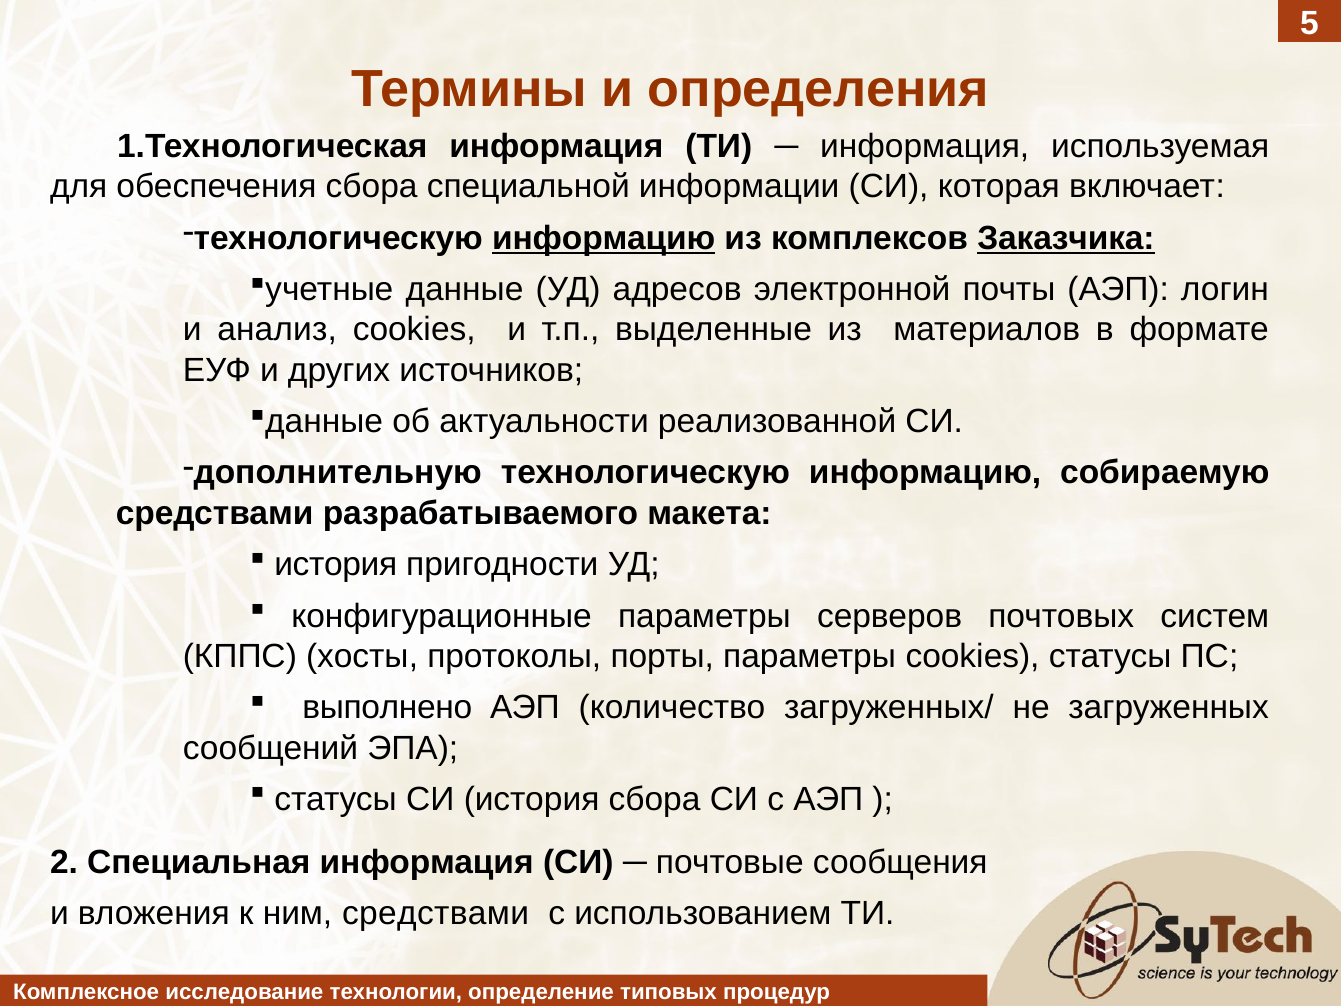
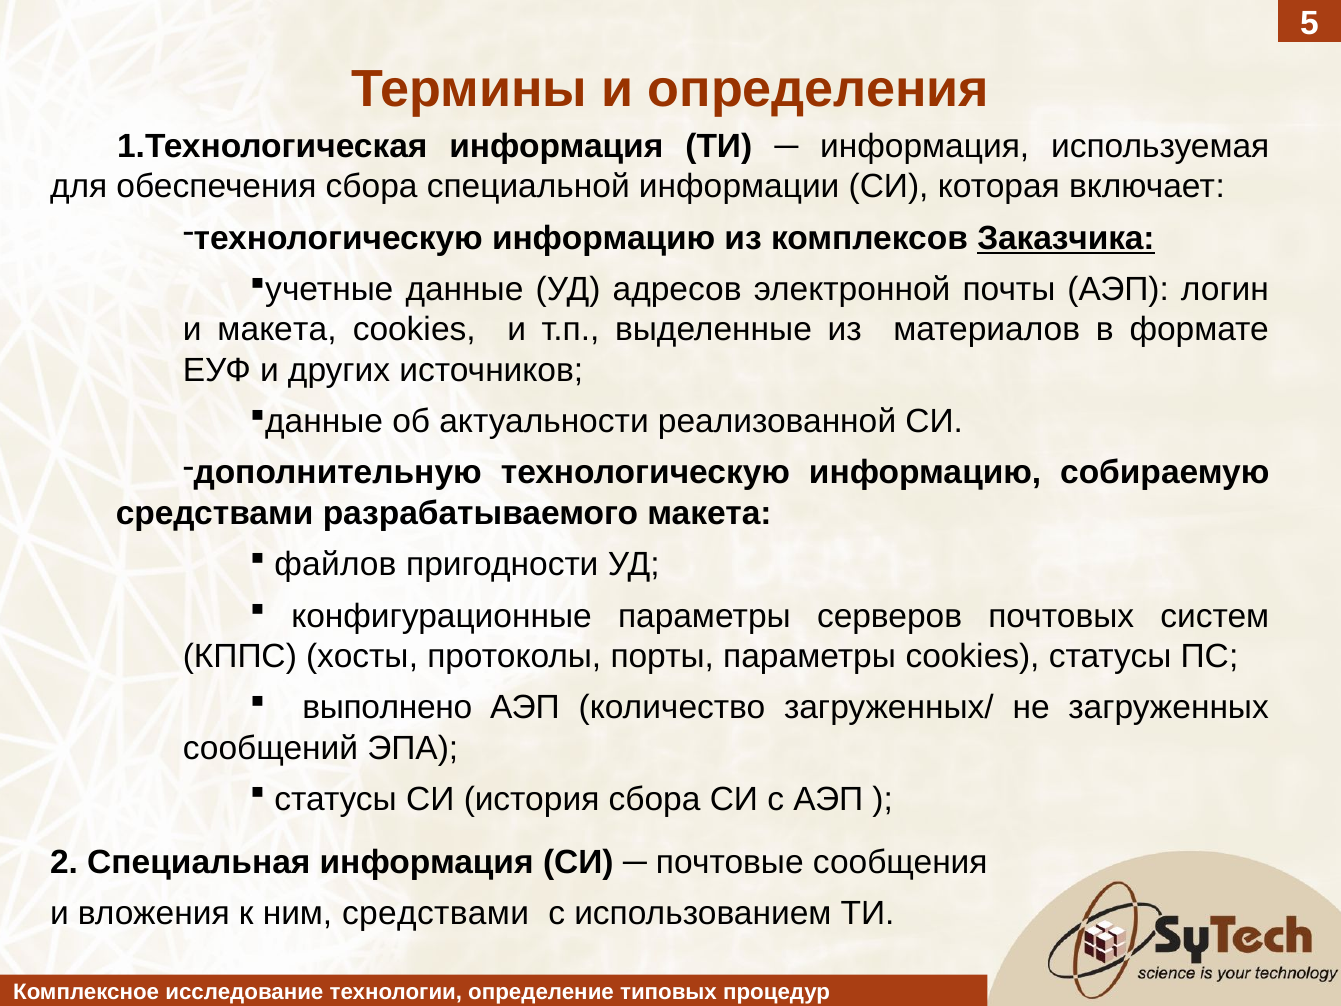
информацию underline: present -> none (604, 238)
и анализ: анализ -> макета (277, 330)
история: история -> файлов (335, 564)
